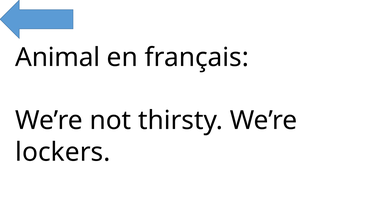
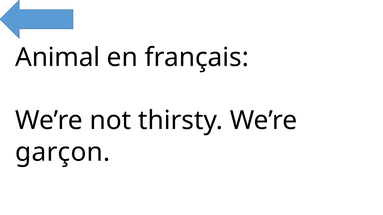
lockers: lockers -> garçon (63, 152)
